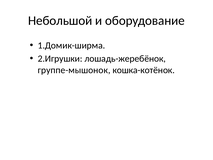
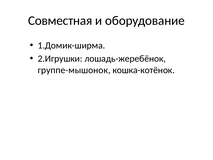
Небольшой: Небольшой -> Совместная (60, 21)
